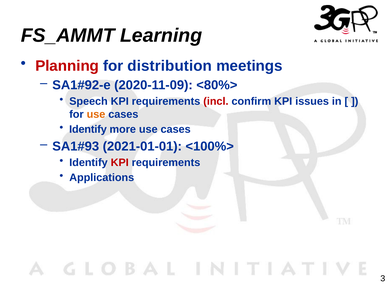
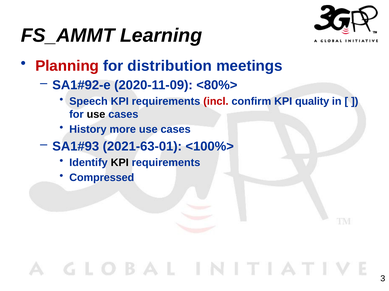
issues: issues -> quality (312, 102)
use colour: orange -> black (96, 115)
Identify: Identify -> History (88, 130)
2021‑01‑01: 2021‑01‑01 -> 2021‑63‑01 (142, 147)
KPI colour: red -> black (120, 163)
Applications: Applications -> Compressed (102, 178)
